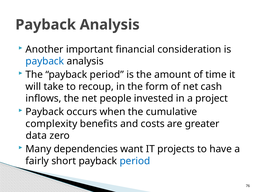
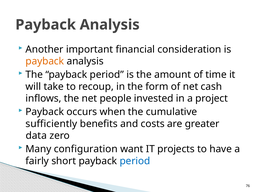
payback colour: blue -> orange (45, 61)
complexity: complexity -> sufficiently (51, 124)
dependencies: dependencies -> configuration (86, 149)
